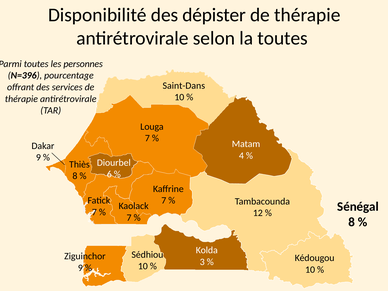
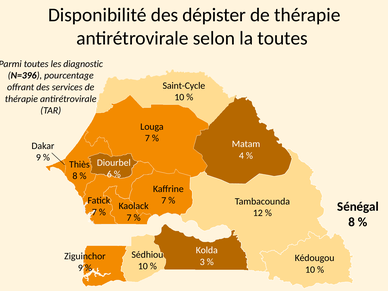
personnes: personnes -> diagnostic (83, 64)
Saint-Dans: Saint-Dans -> Saint-Cycle (184, 86)
